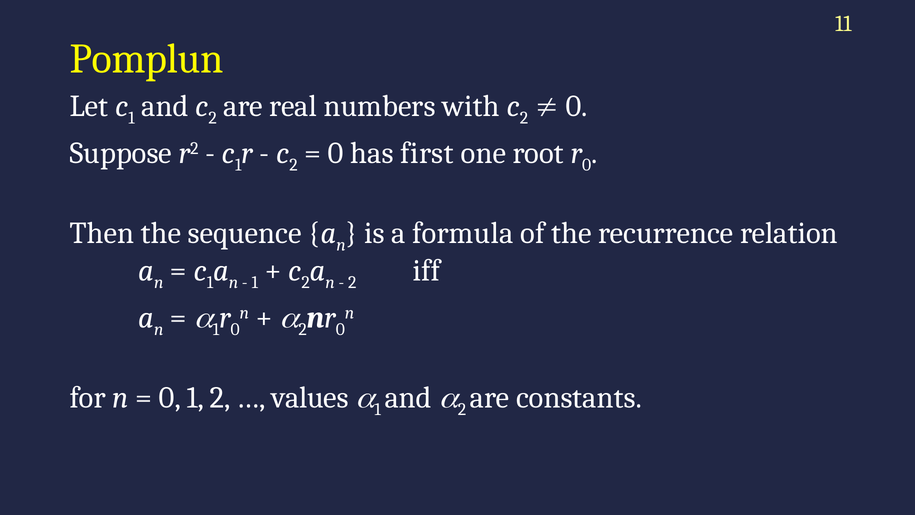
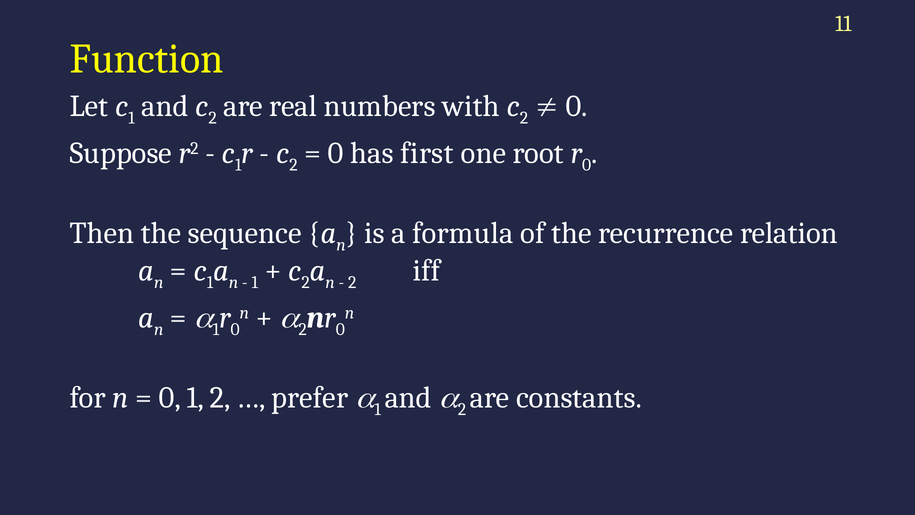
Pomplun: Pomplun -> Function (147, 59)
values: values -> prefer (310, 397)
